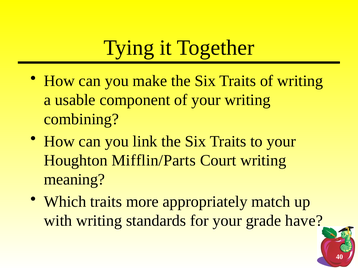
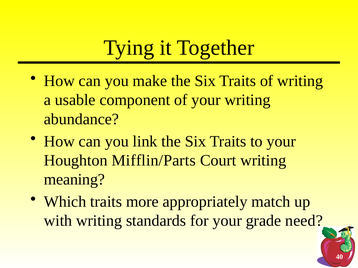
combining: combining -> abundance (81, 119)
have: have -> need (304, 221)
